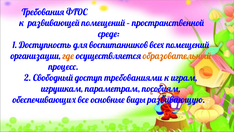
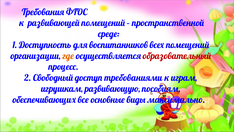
образовательный colour: orange -> red (177, 56)
параметрам: параметрам -> развивающую (112, 89)
развивающую: развивающую -> максимально (176, 100)
